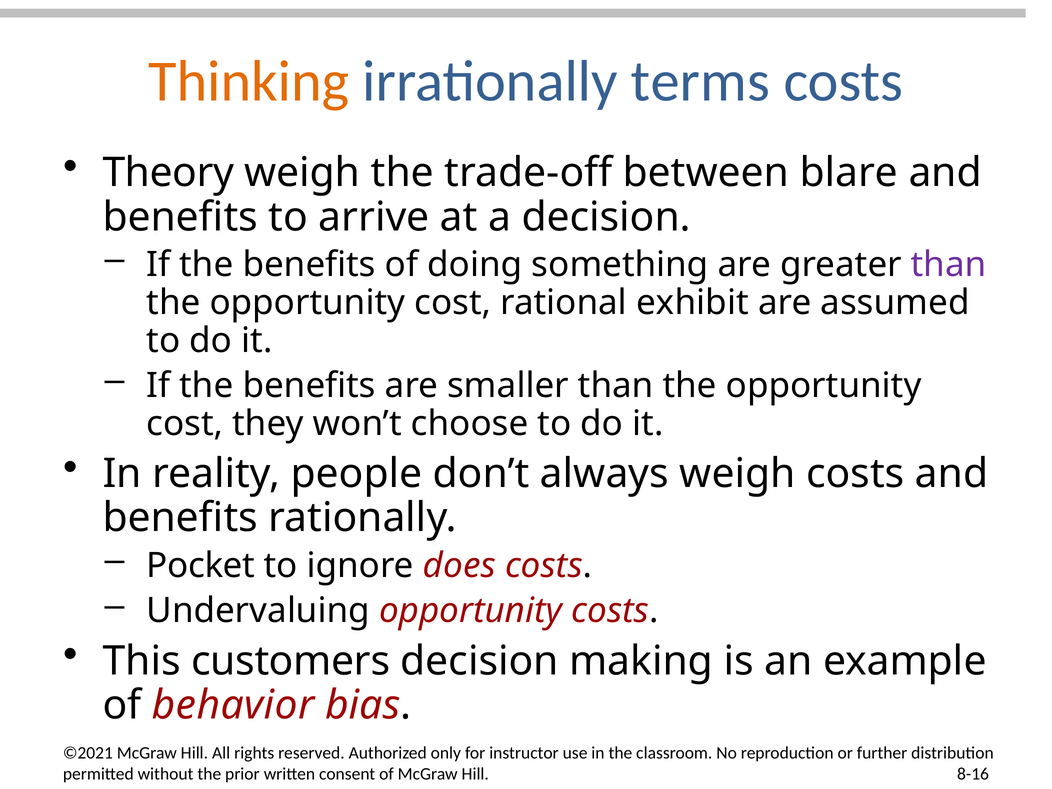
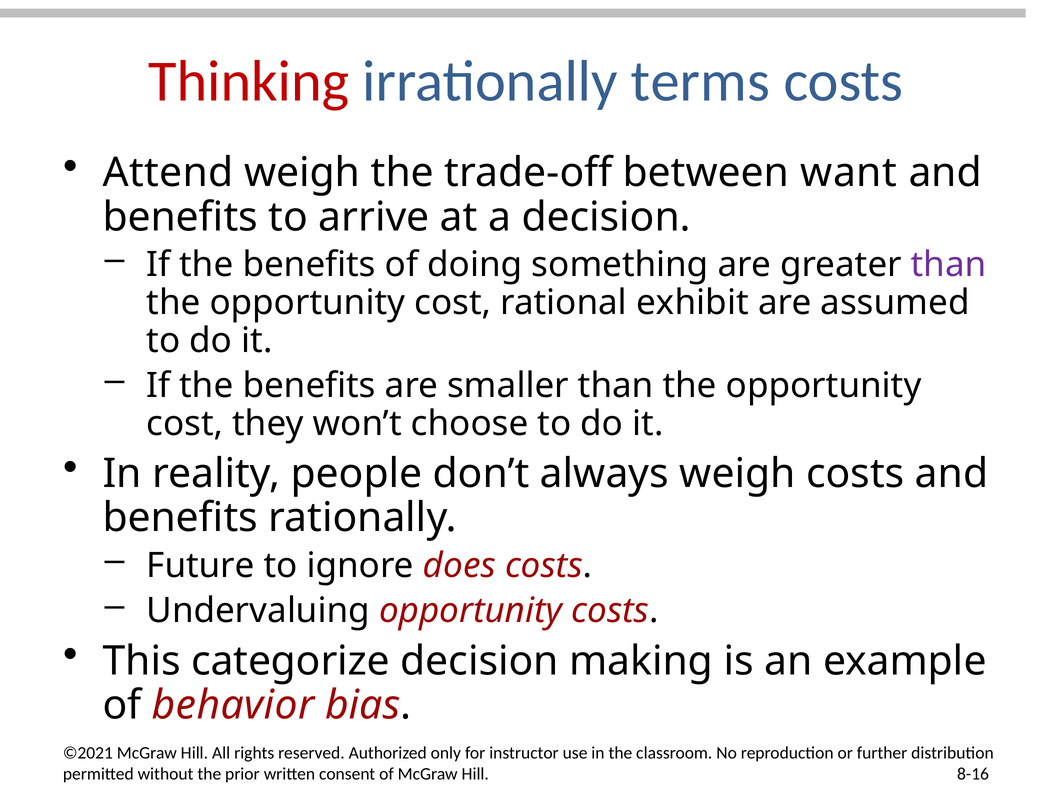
Thinking colour: orange -> red (249, 81)
Theory: Theory -> Attend (168, 173)
blare: blare -> want (849, 173)
Pocket: Pocket -> Future (201, 566)
customers: customers -> categorize (291, 661)
